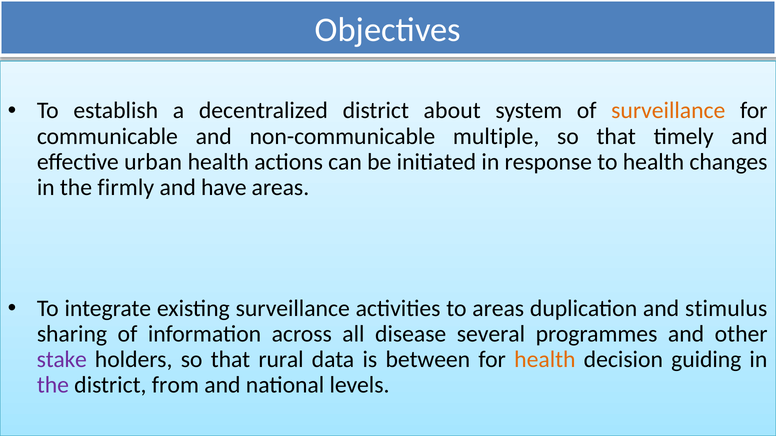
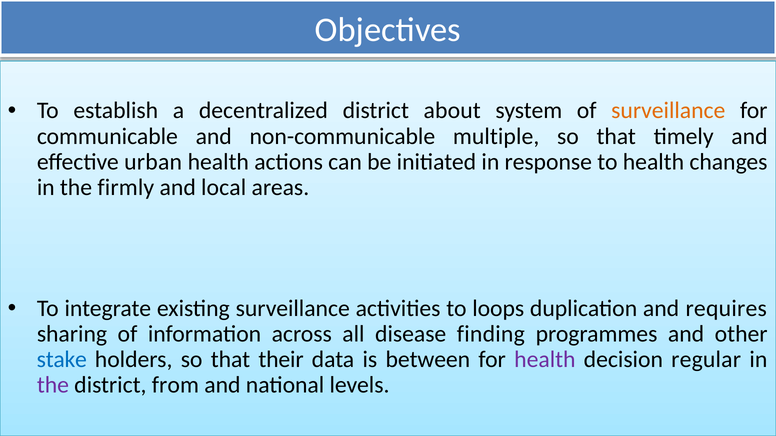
have: have -> local (224, 187)
to areas: areas -> loops (498, 309)
stimulus: stimulus -> requires (726, 309)
several: several -> finding (491, 334)
stake colour: purple -> blue (62, 360)
rural: rural -> their (281, 360)
health colour: orange -> purple (545, 360)
guiding: guiding -> regular (706, 360)
